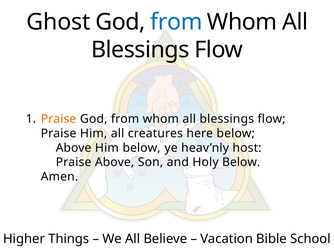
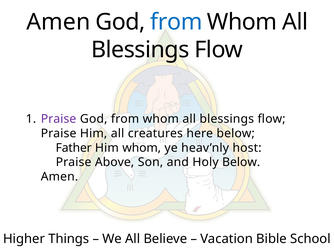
Ghost: Ghost -> Amen (58, 22)
Praise colour: orange -> purple (59, 119)
Above: Above -> Father (74, 148)
Him below: below -> whom (142, 148)
